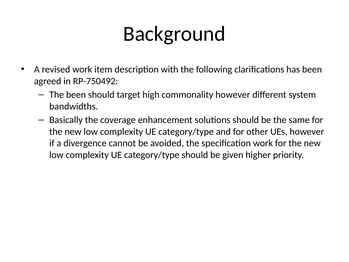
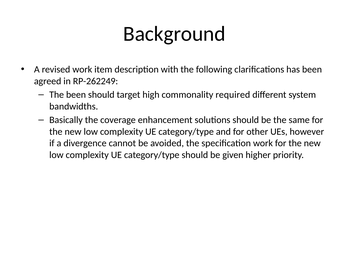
RP-750492: RP-750492 -> RP-262249 (96, 81)
commonality however: however -> required (233, 95)
